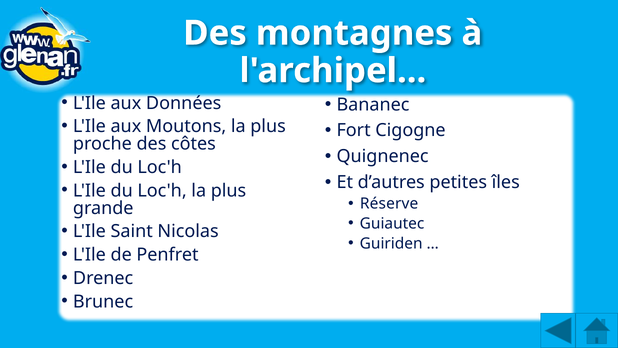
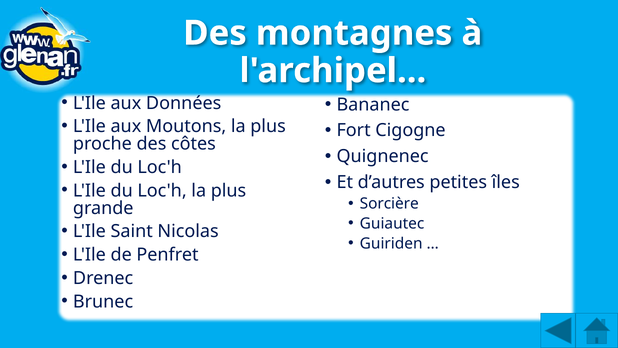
Réserve: Réserve -> Sorcière (389, 203)
